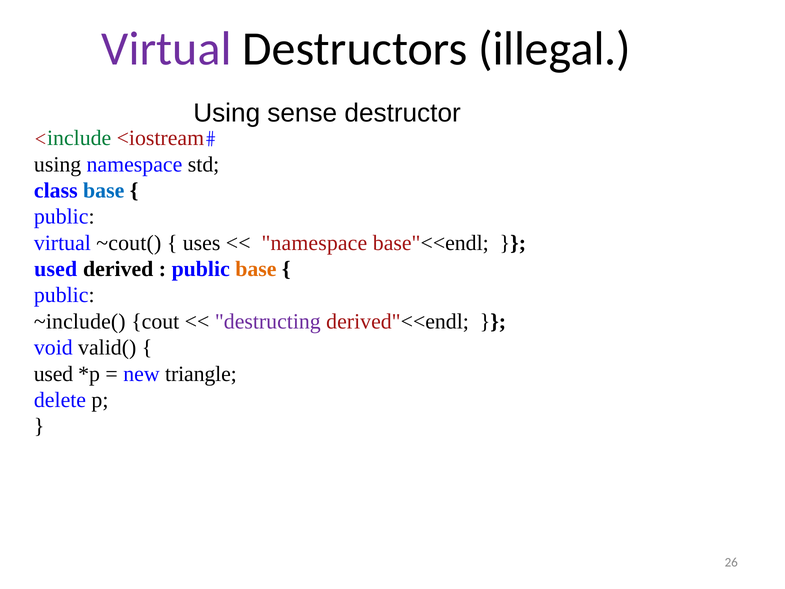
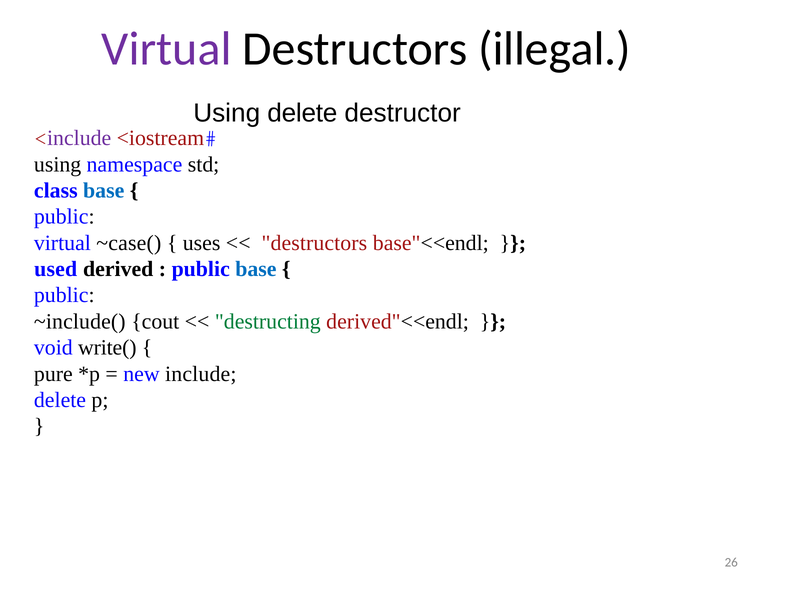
Using sense: sense -> delete (302, 113)
include colour: green -> purple (79, 138)
~cout(: ~cout( -> ~case( (129, 243)
namespace: namespace -> destructors (314, 243)
base colour: orange -> blue (256, 269)
destructing colour: purple -> green (268, 321)
valid(: valid( -> write( (107, 348)
used: used -> pure (53, 374)
new triangle: triangle -> include (201, 374)
